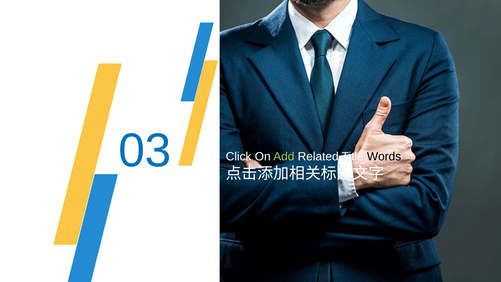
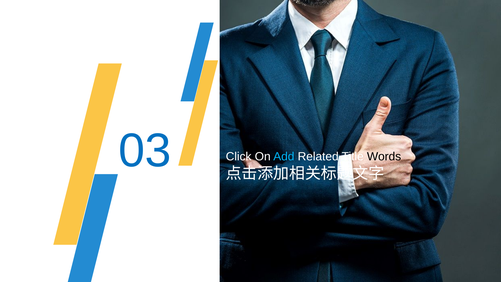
Add colour: light green -> light blue (284, 157)
